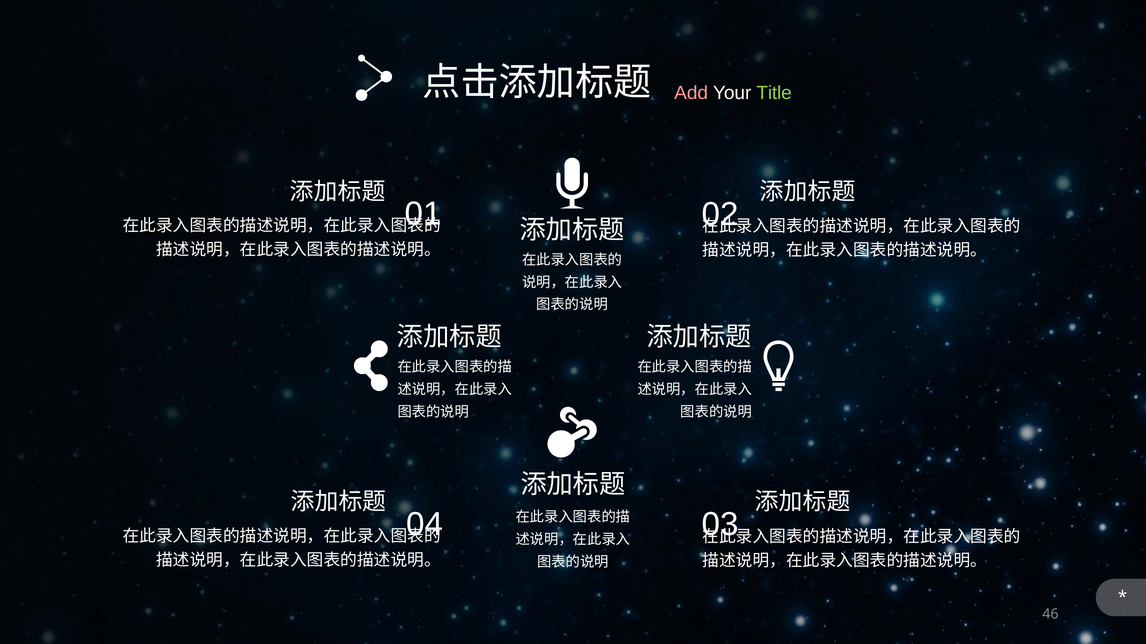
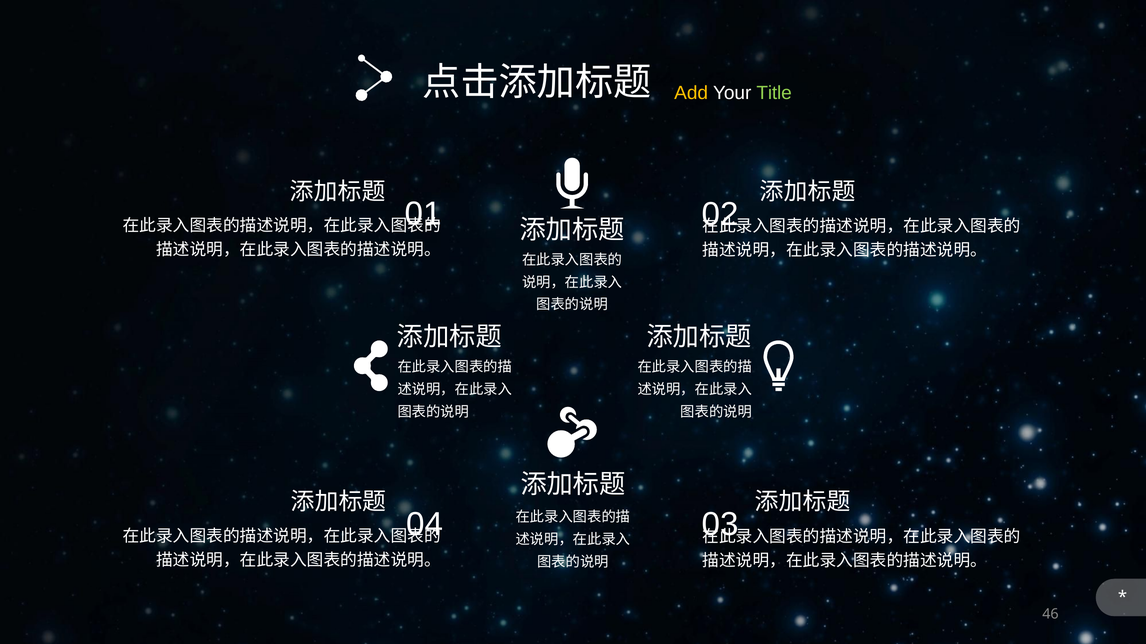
Add colour: pink -> yellow (691, 93)
